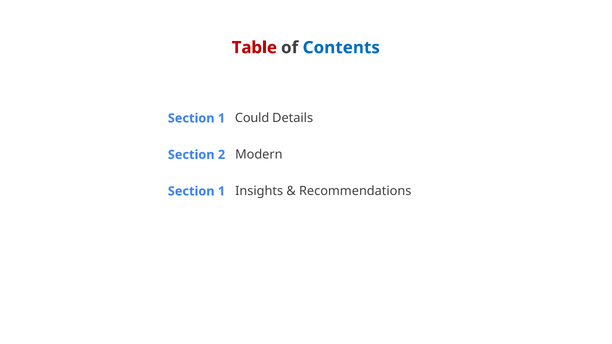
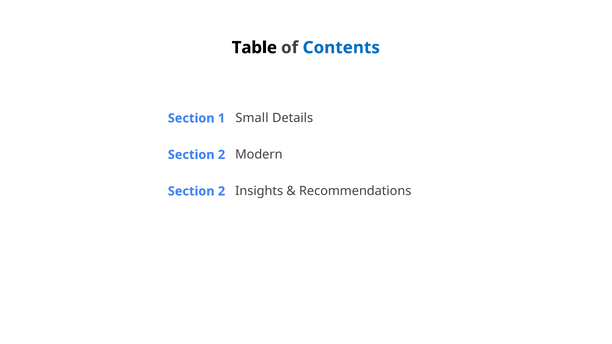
Table colour: red -> black (254, 48)
Could: Could -> Small (252, 118)
1: 1 -> 2 (222, 191)
